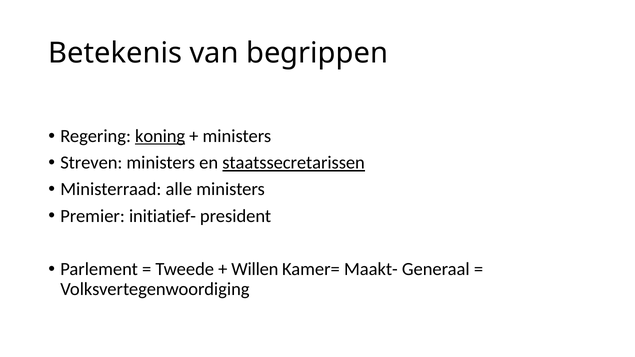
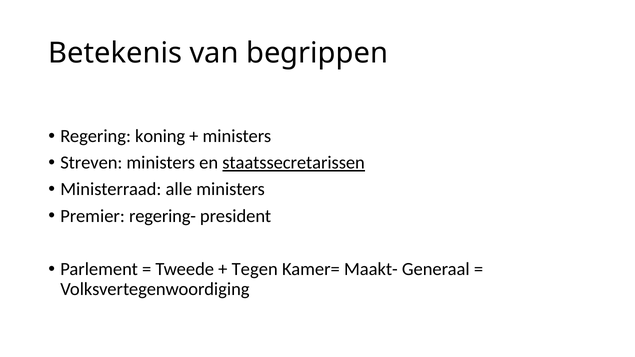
koning underline: present -> none (160, 136)
initiatief-: initiatief- -> regering- (162, 216)
Willen: Willen -> Tegen (255, 269)
